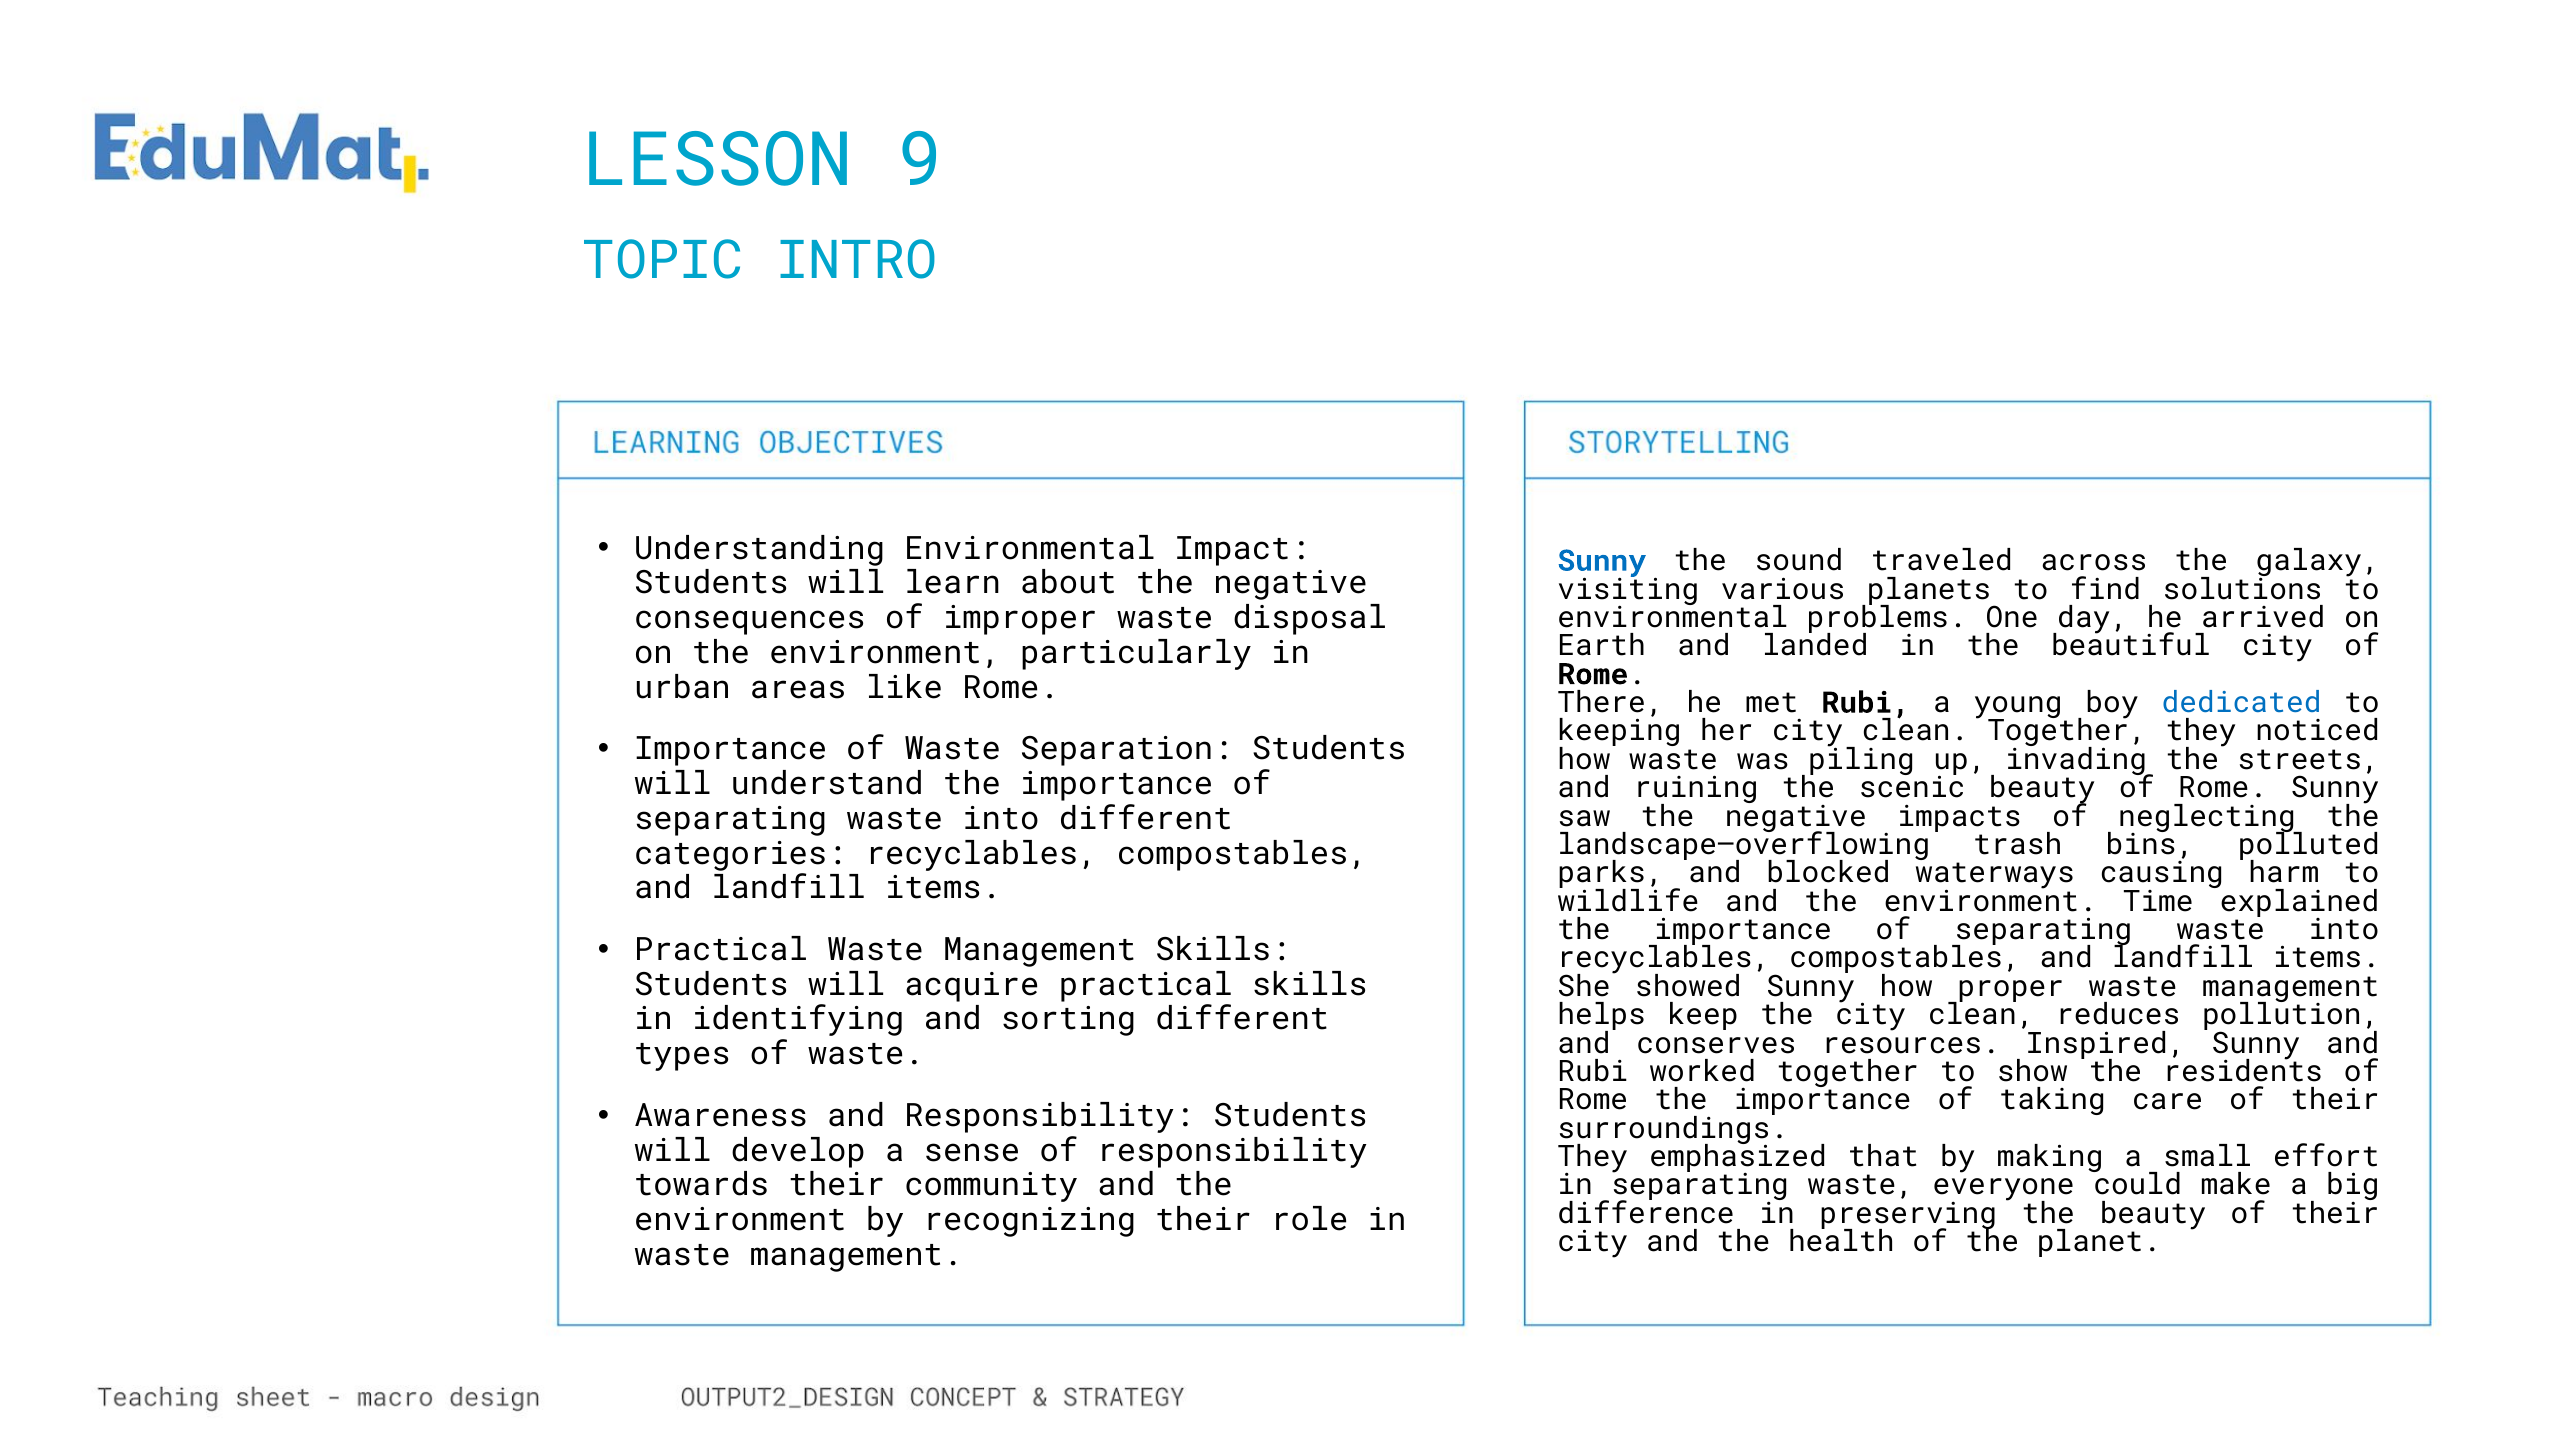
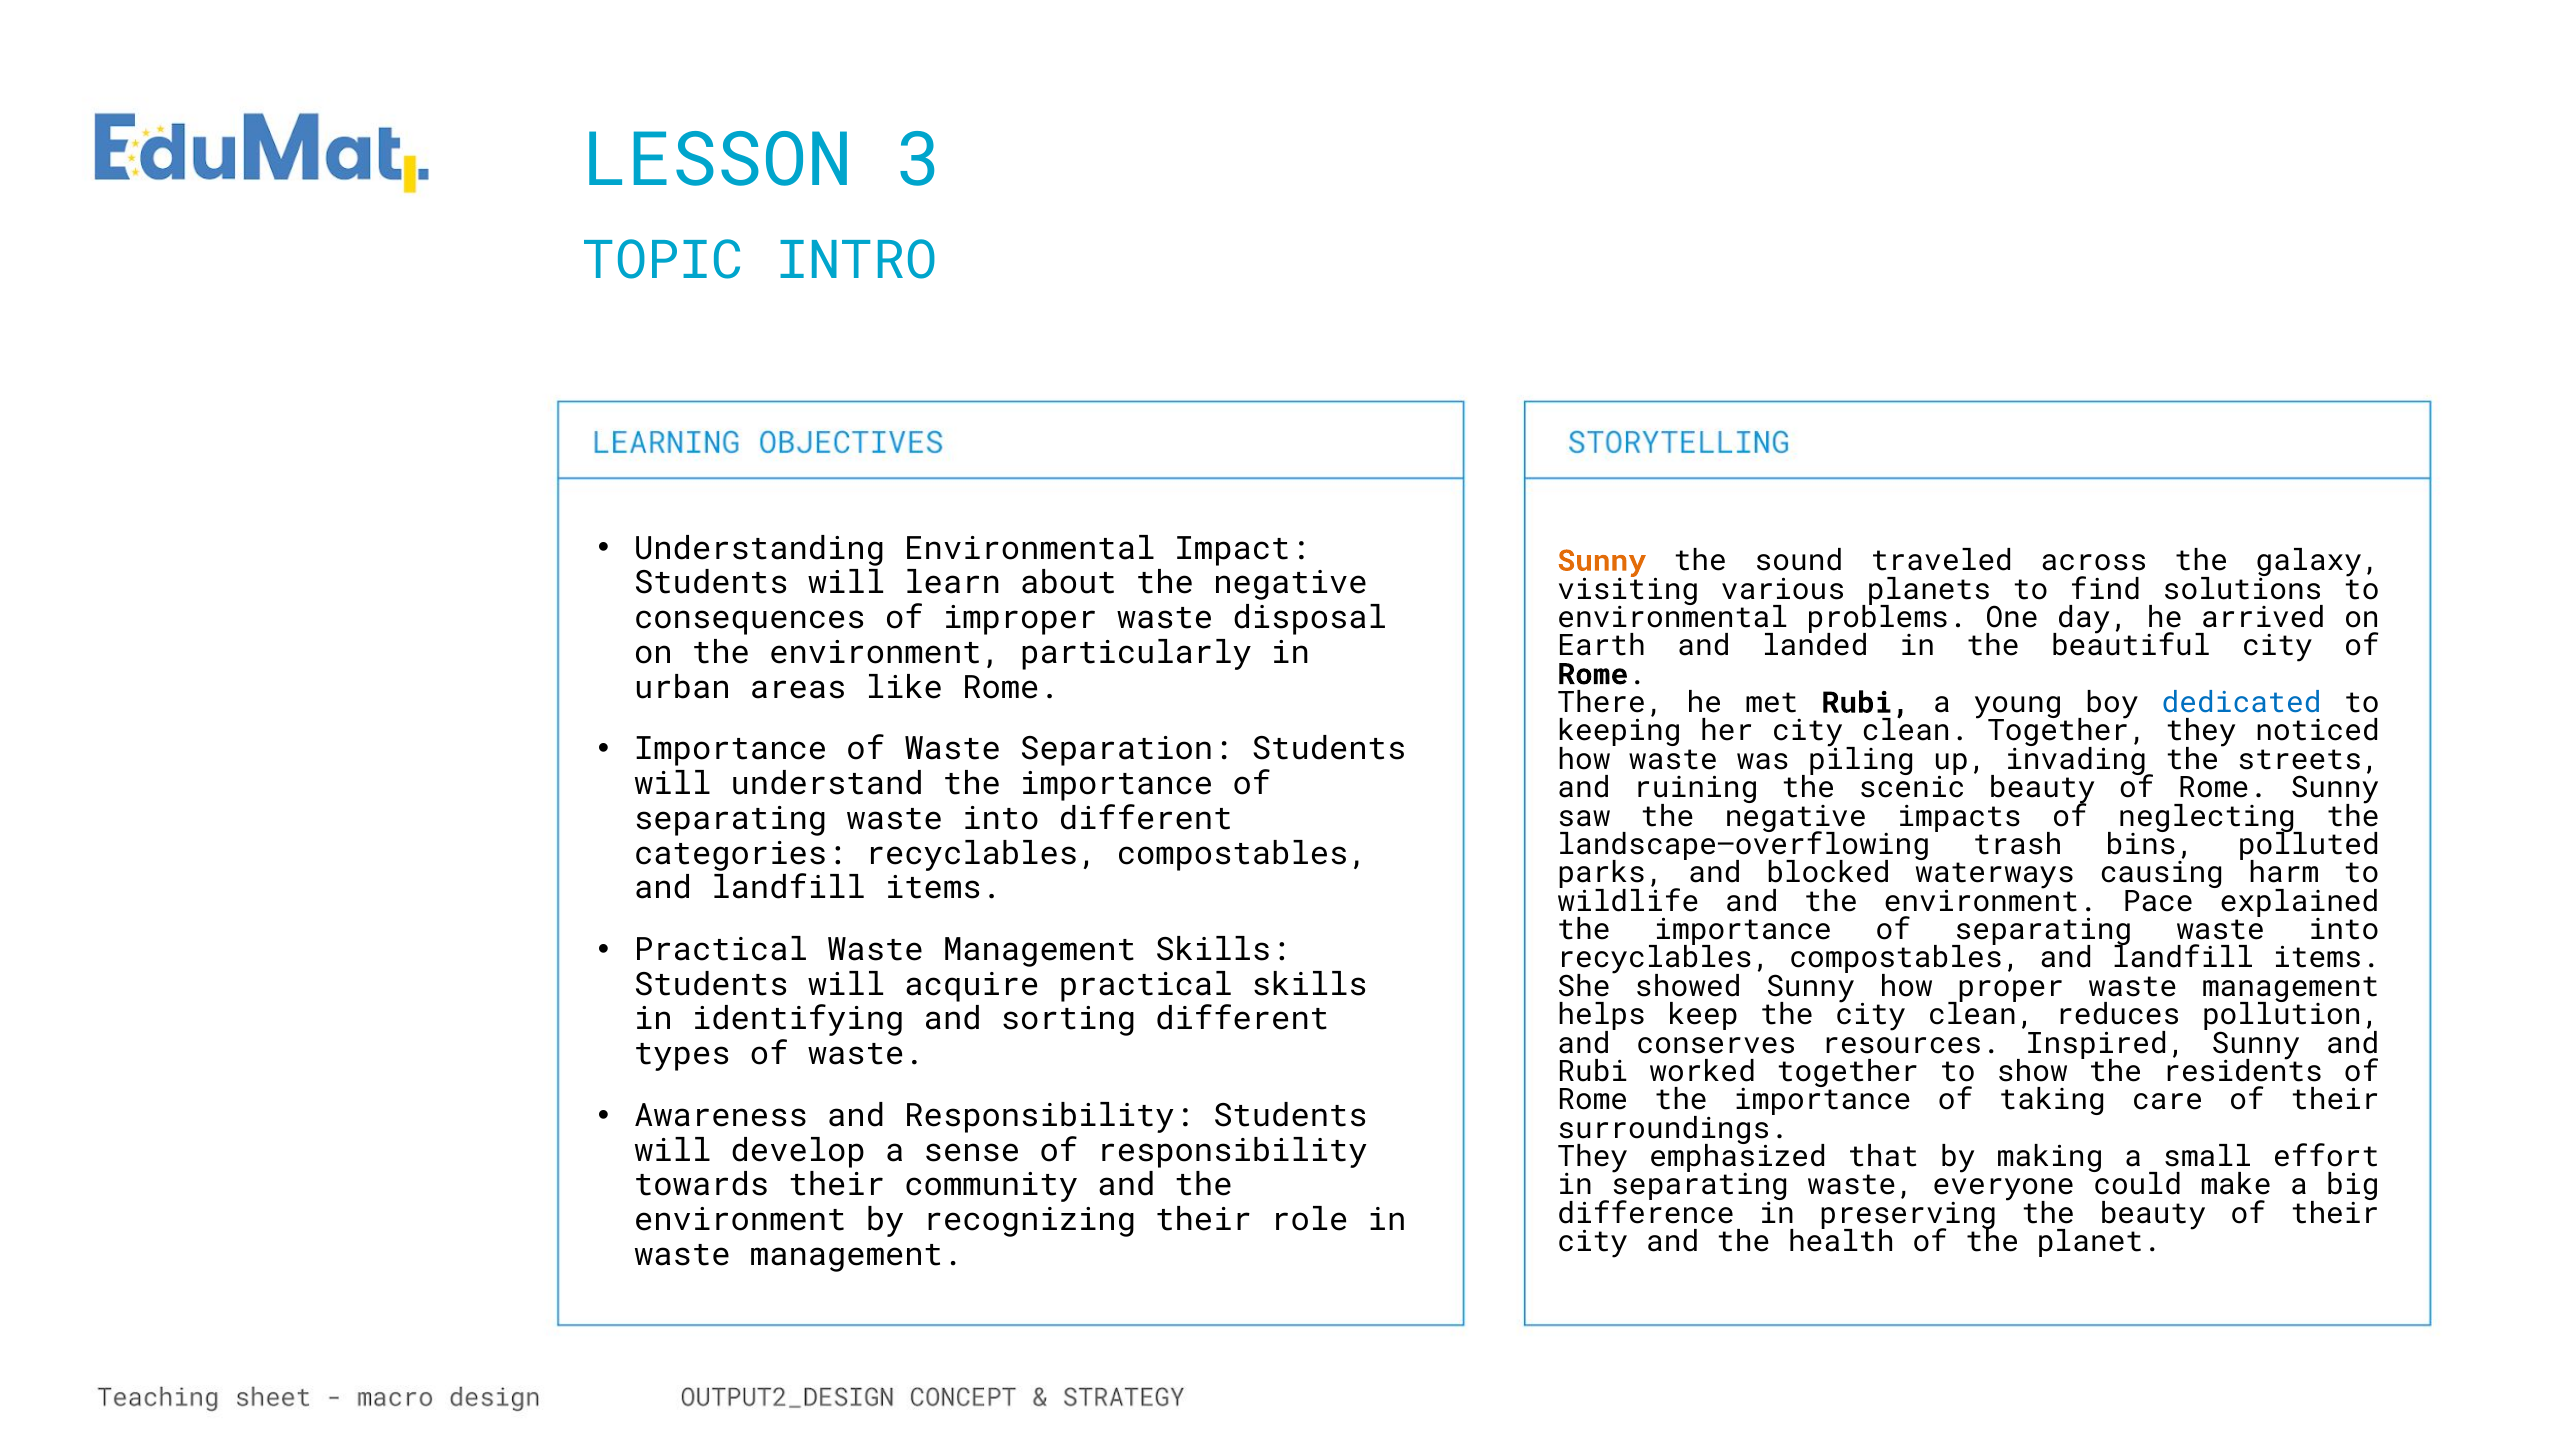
9: 9 -> 3 (920, 161)
Sunny colour: blue -> orange (1602, 561)
Time: Time -> Pace (2158, 901)
